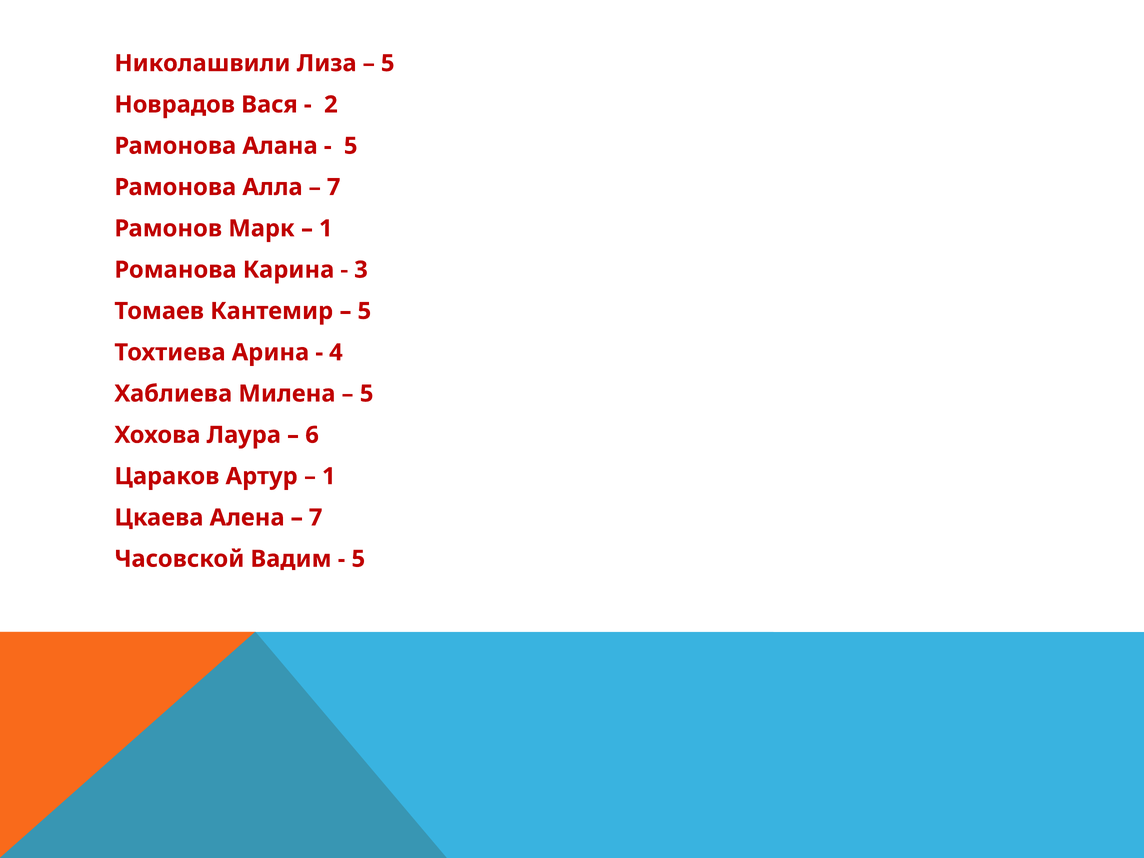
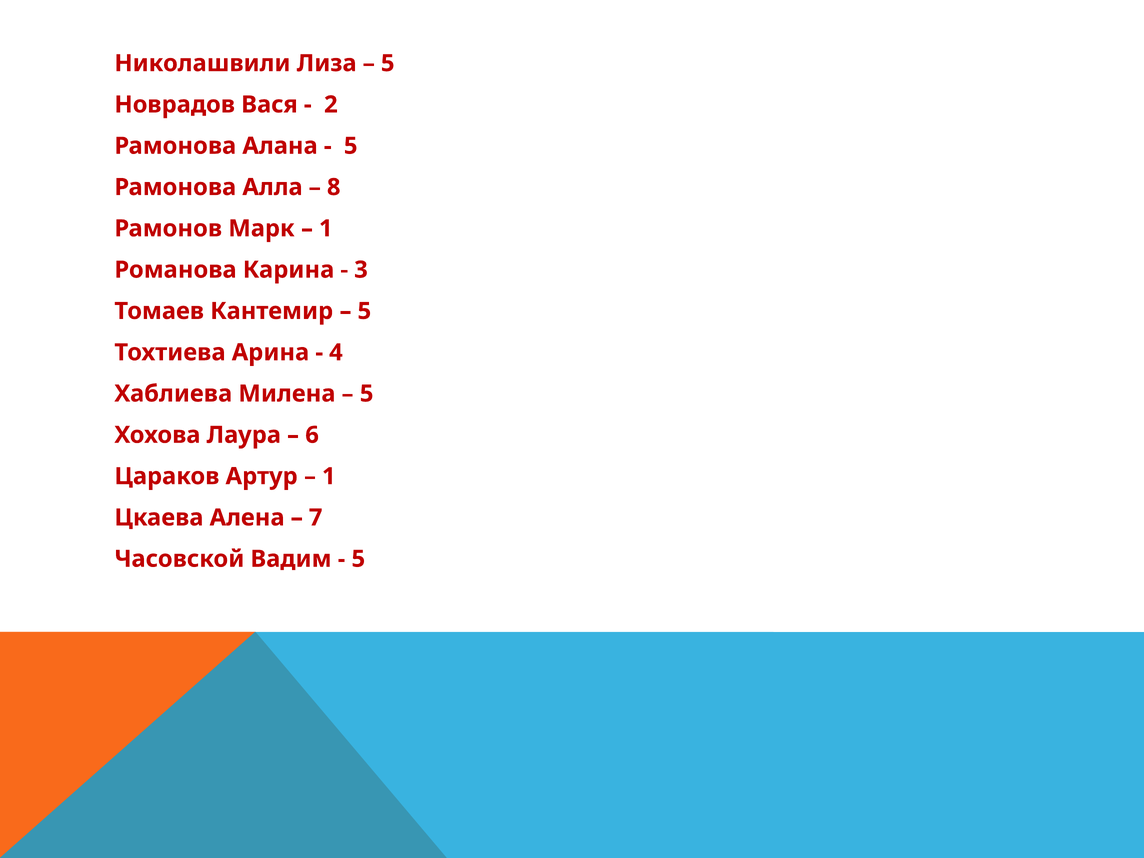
7: 7 -> 8 (334, 187)
